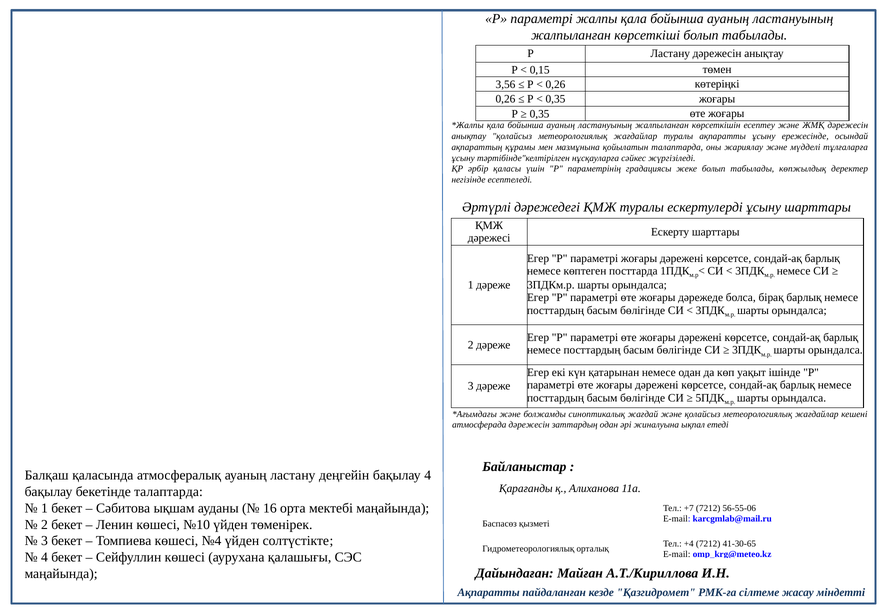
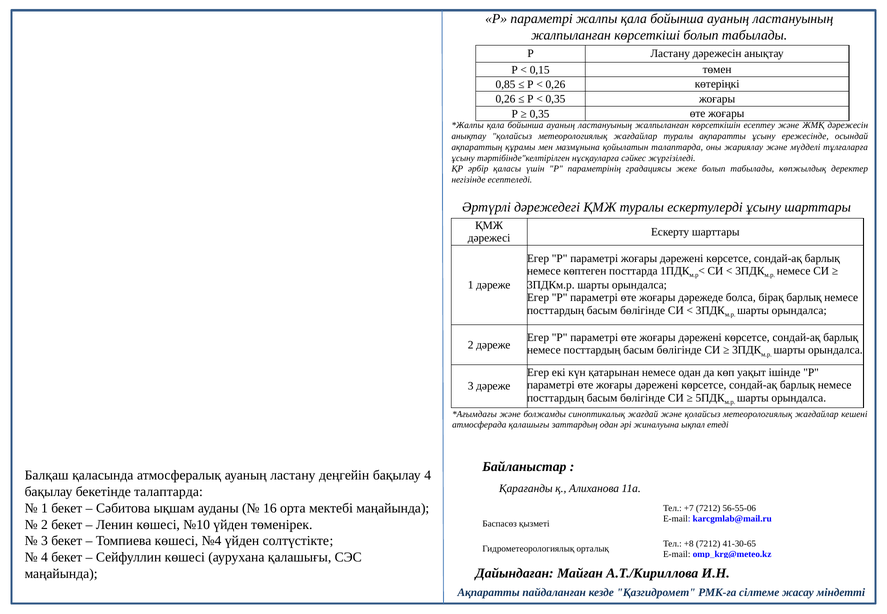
3,56: 3,56 -> 0,85 (505, 85)
атмосферада дәрежесін: дәрежесін -> қалашығы (529, 425)
+4: +4 -> +8 (689, 544)
